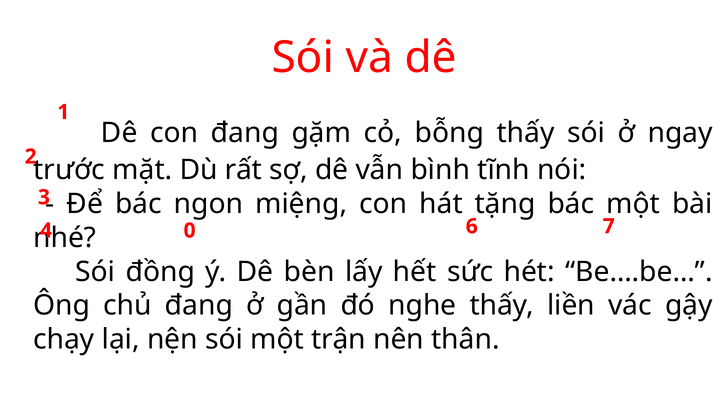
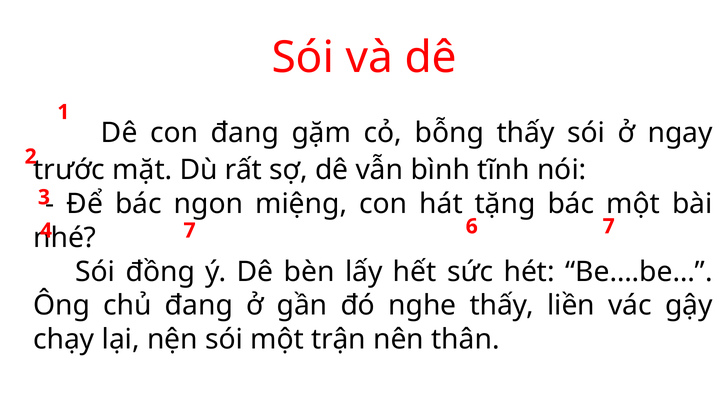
0: 0 -> 7 (190, 231)
